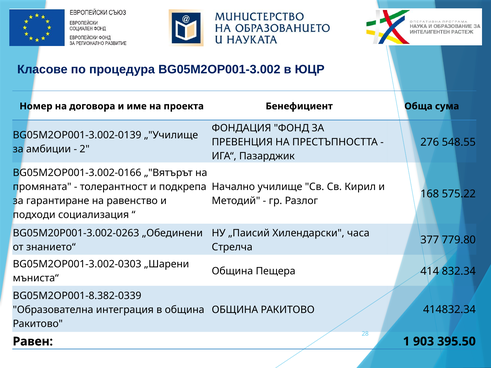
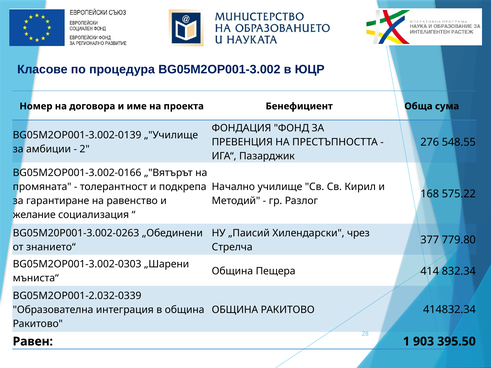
подходи: подходи -> желание (34, 215)
часа: часа -> чрез (358, 233)
BG05M2OP001-8.382-0339: BG05M2OP001-8.382-0339 -> BG05M2OP001-2.032-0339 (77, 296)
